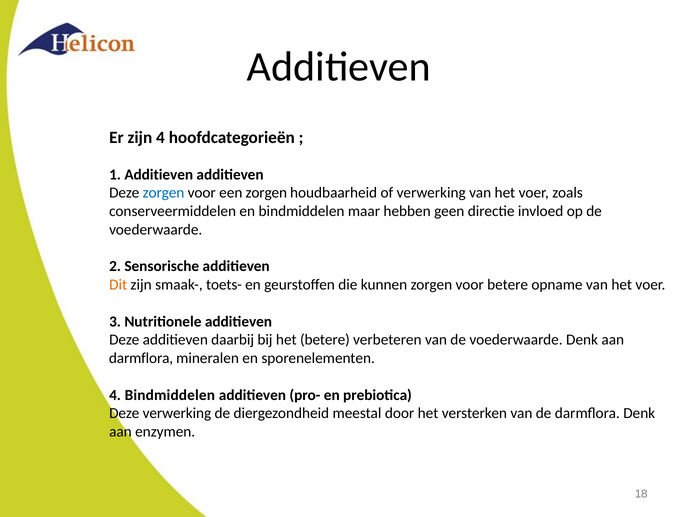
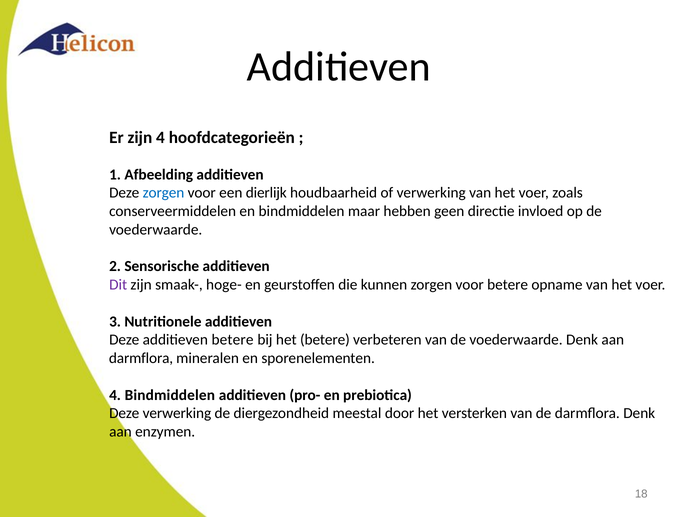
1 Additieven: Additieven -> Afbeelding (159, 174)
een zorgen: zorgen -> dierlijk (266, 193)
Dit colour: orange -> purple (118, 285)
toets-: toets- -> hoge- (224, 285)
additieven daarbij: daarbij -> betere (233, 340)
